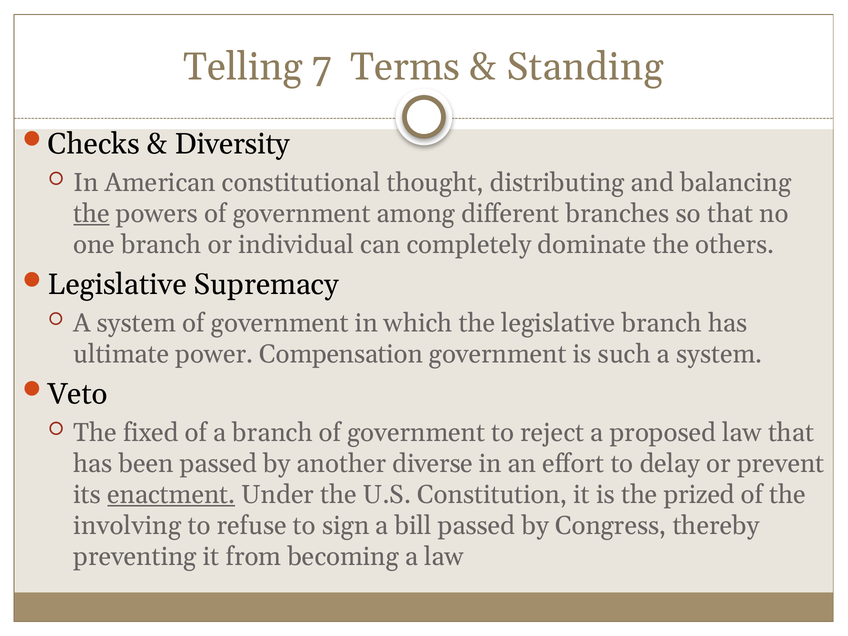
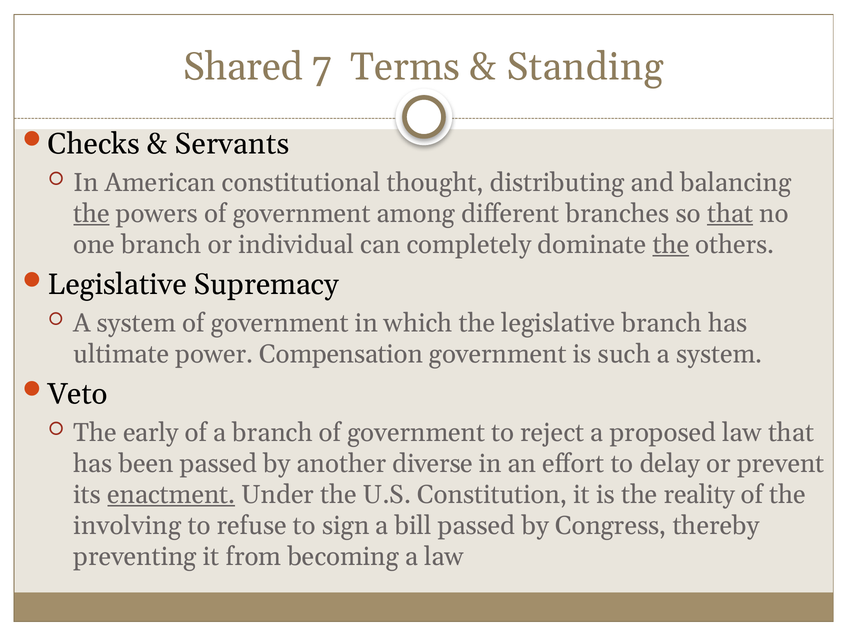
Telling: Telling -> Shared (243, 67)
Diversity: Diversity -> Servants (232, 144)
that underline: none -> present (730, 214)
the underline: none -> present (671, 245)
fixed: fixed -> early (151, 432)
prized: prized -> reality (699, 495)
